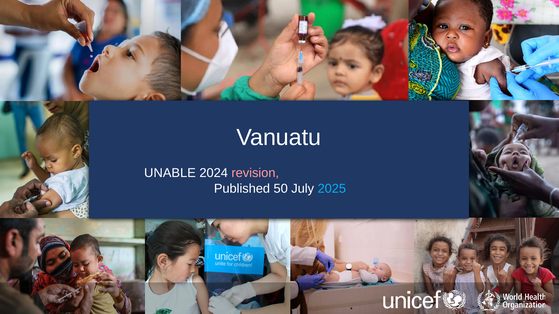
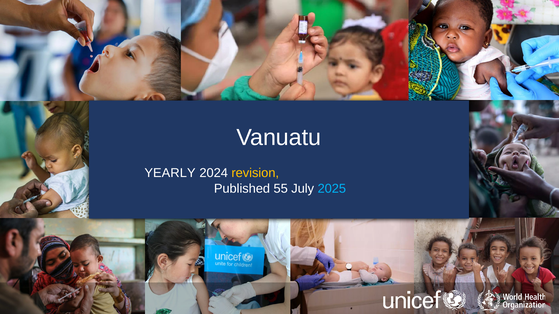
UNABLE: UNABLE -> YEARLY (170, 173)
revision colour: pink -> yellow (255, 173)
50: 50 -> 55 (281, 189)
